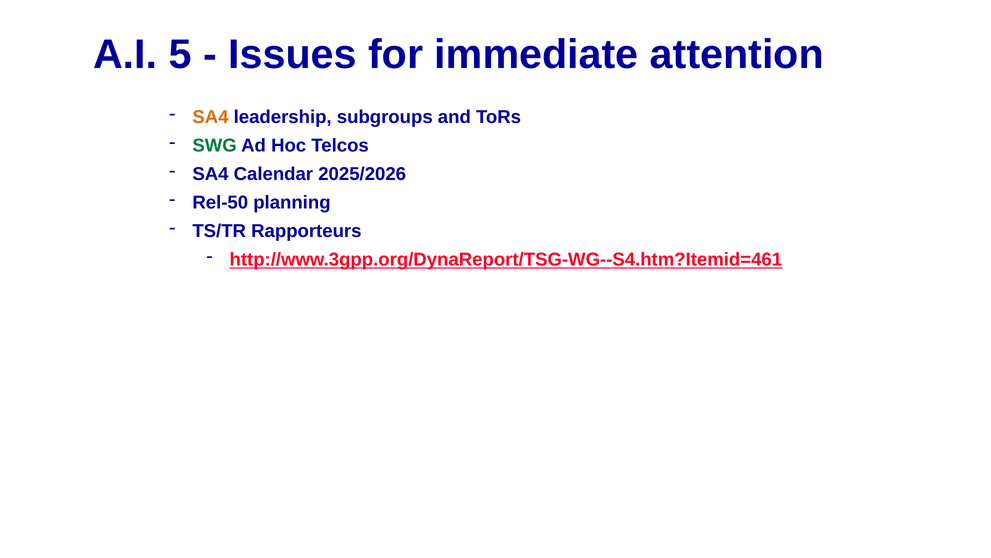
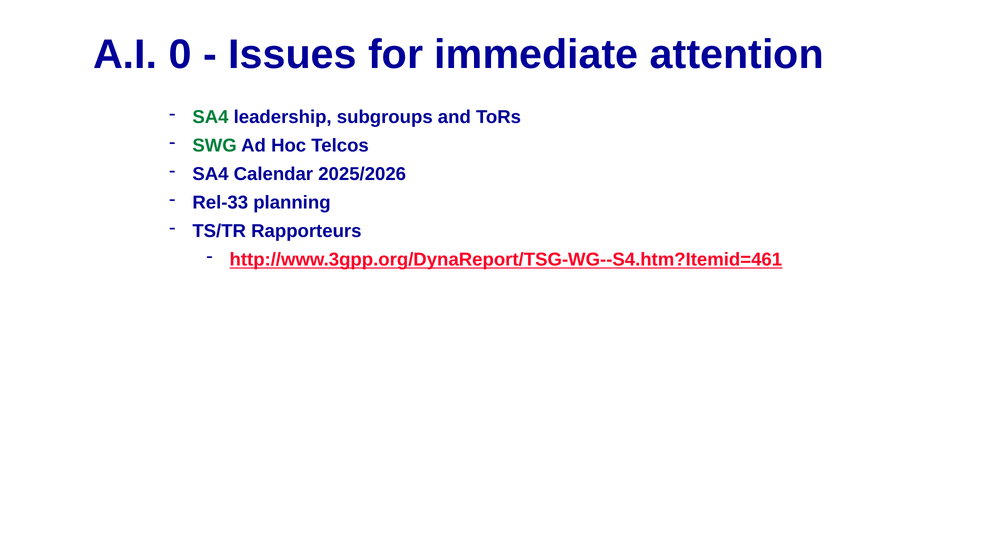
5: 5 -> 0 (180, 55)
SA4 colour: orange -> green (211, 117)
Rel-50: Rel-50 -> Rel-33 (220, 202)
